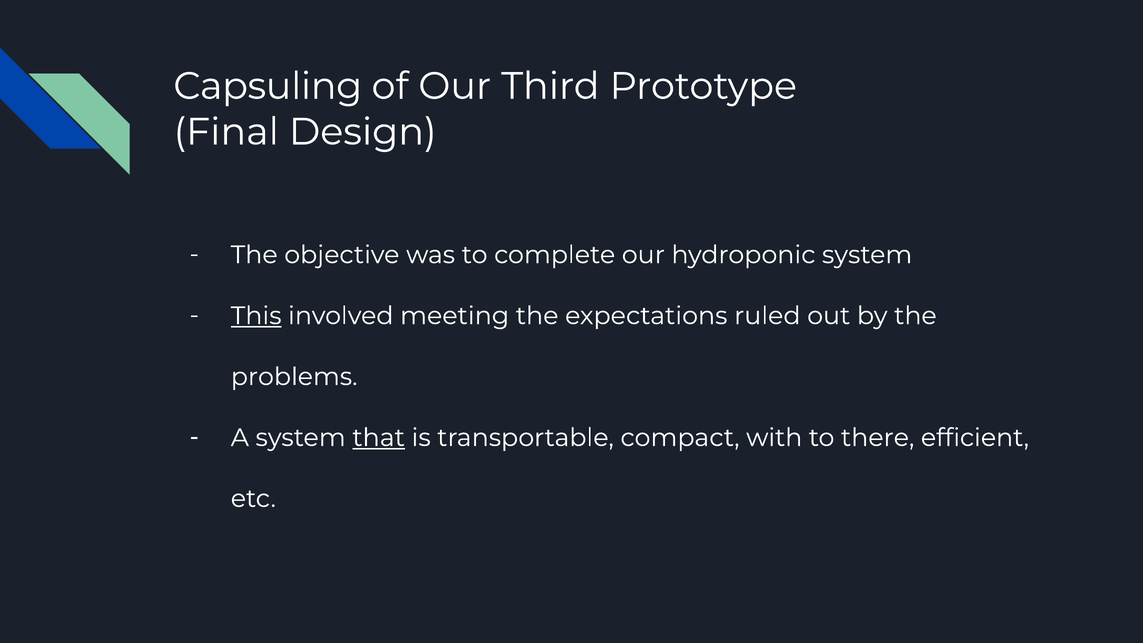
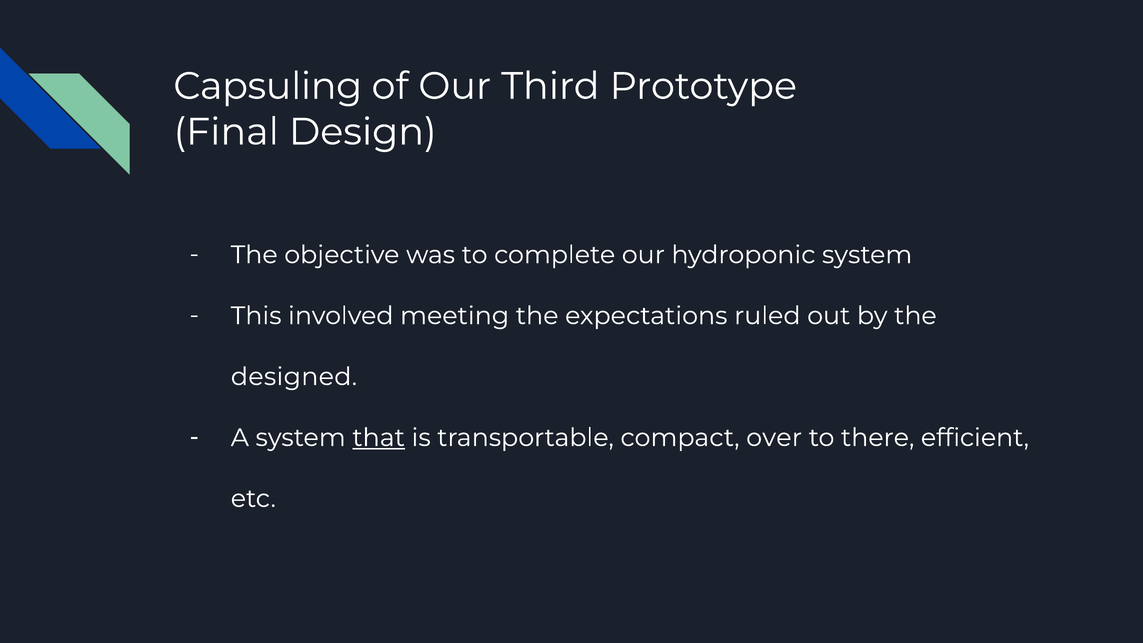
This underline: present -> none (256, 316)
problems: problems -> designed (294, 377)
with: with -> over (774, 438)
